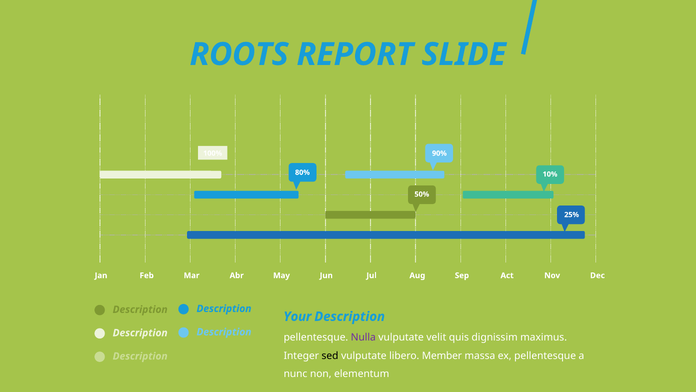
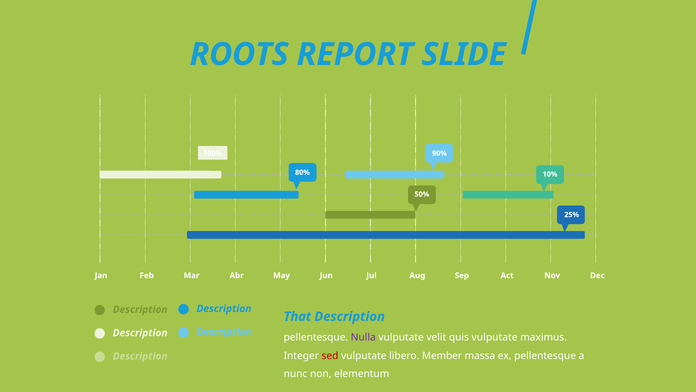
Your: Your -> That (297, 316)
quis dignissim: dignissim -> vulputate (495, 337)
sed colour: black -> red (330, 355)
